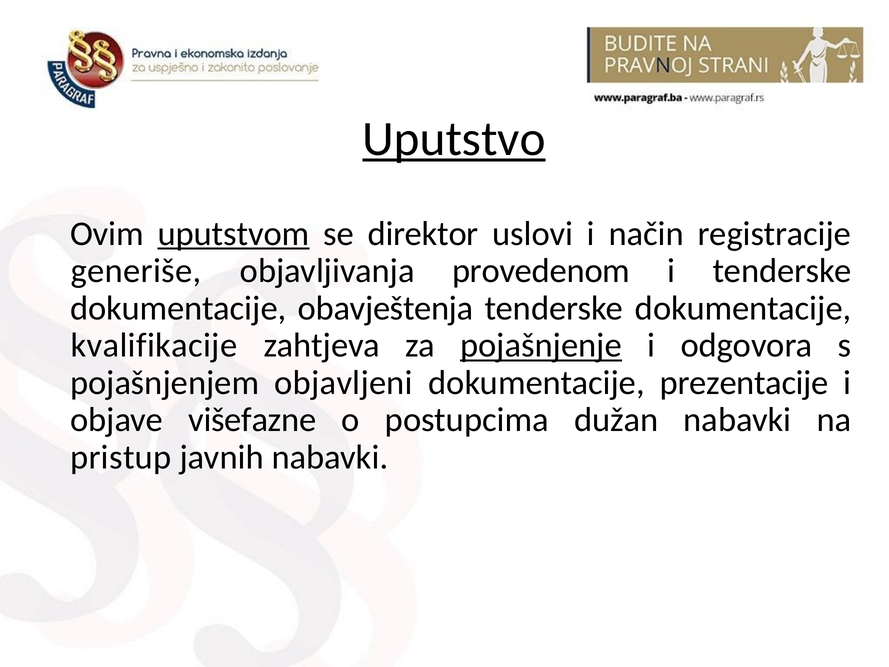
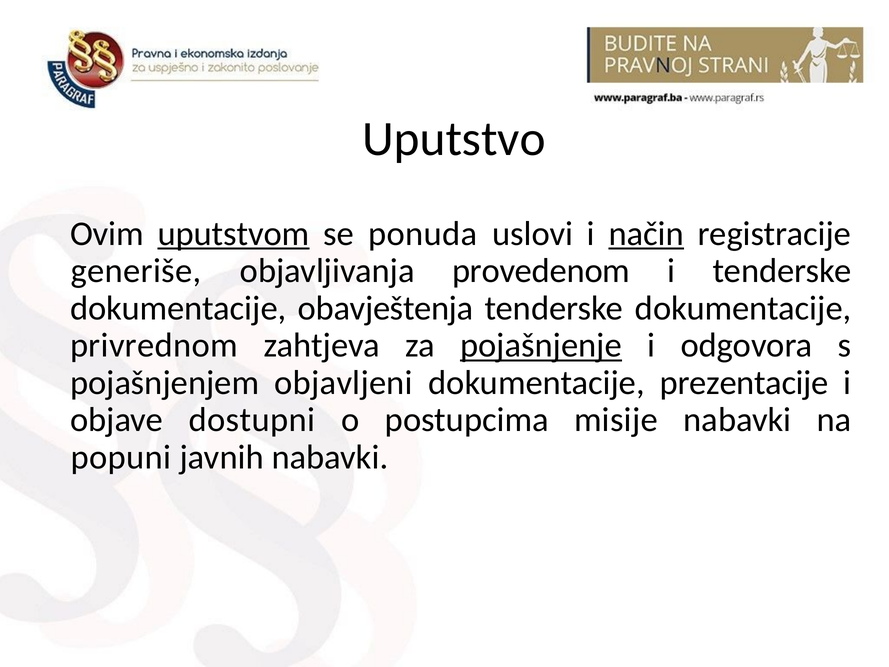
Uputstvo underline: present -> none (454, 139)
direktor: direktor -> ponuda (423, 234)
način underline: none -> present (646, 234)
kvalifikacije: kvalifikacije -> privrednom (154, 345)
višefazne: višefazne -> dostupni (252, 420)
dužan: dužan -> misije (616, 420)
pristup: pristup -> popuni (121, 457)
